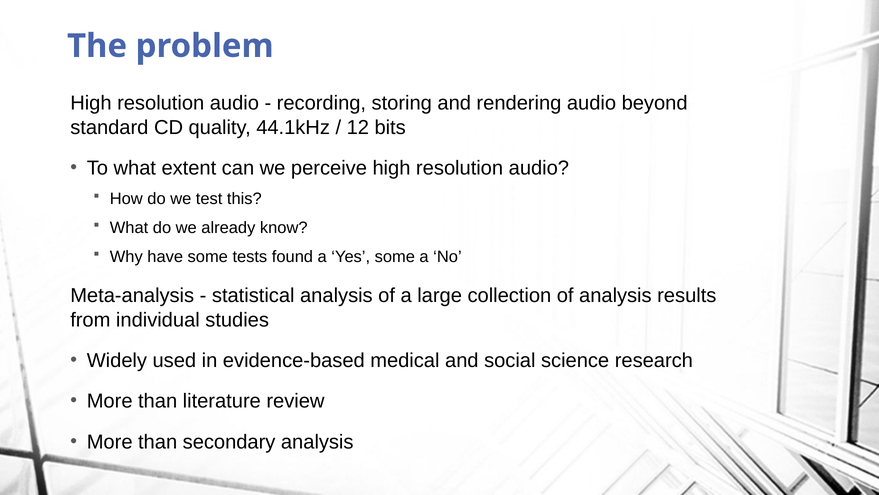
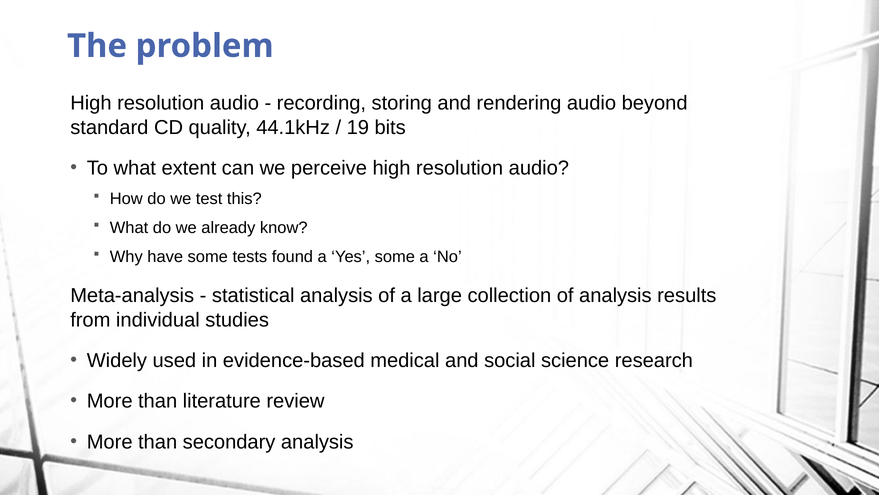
12: 12 -> 19 (358, 127)
